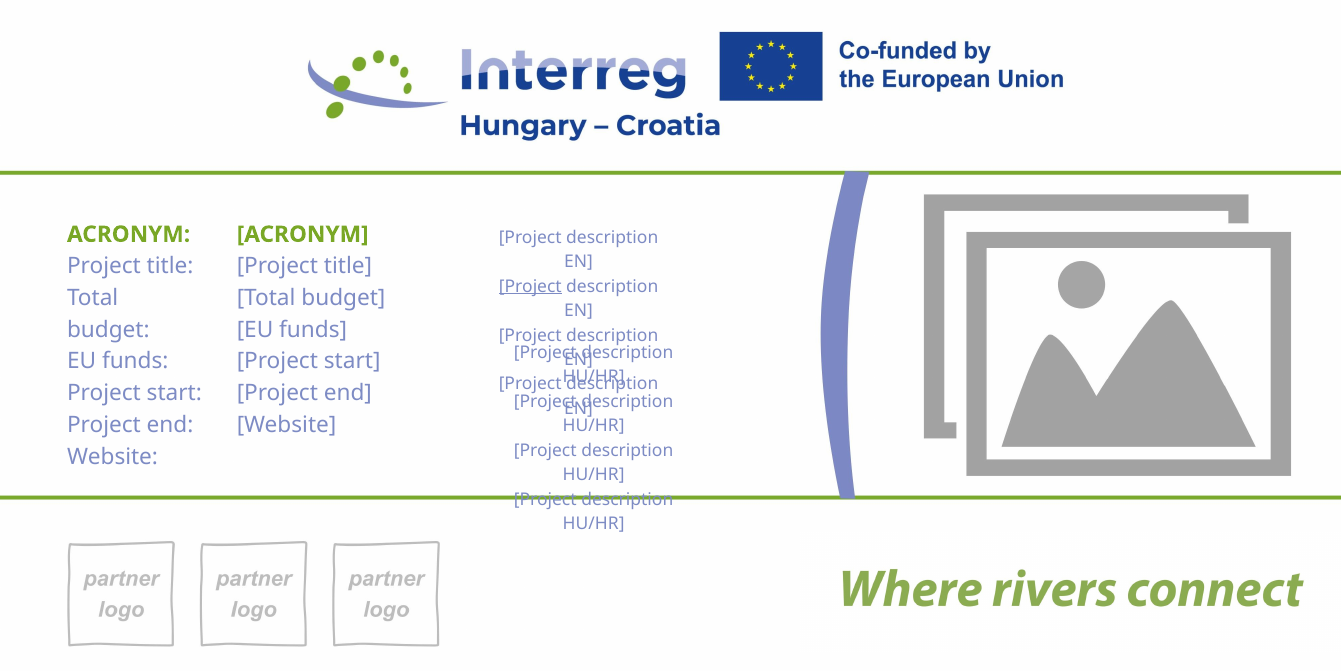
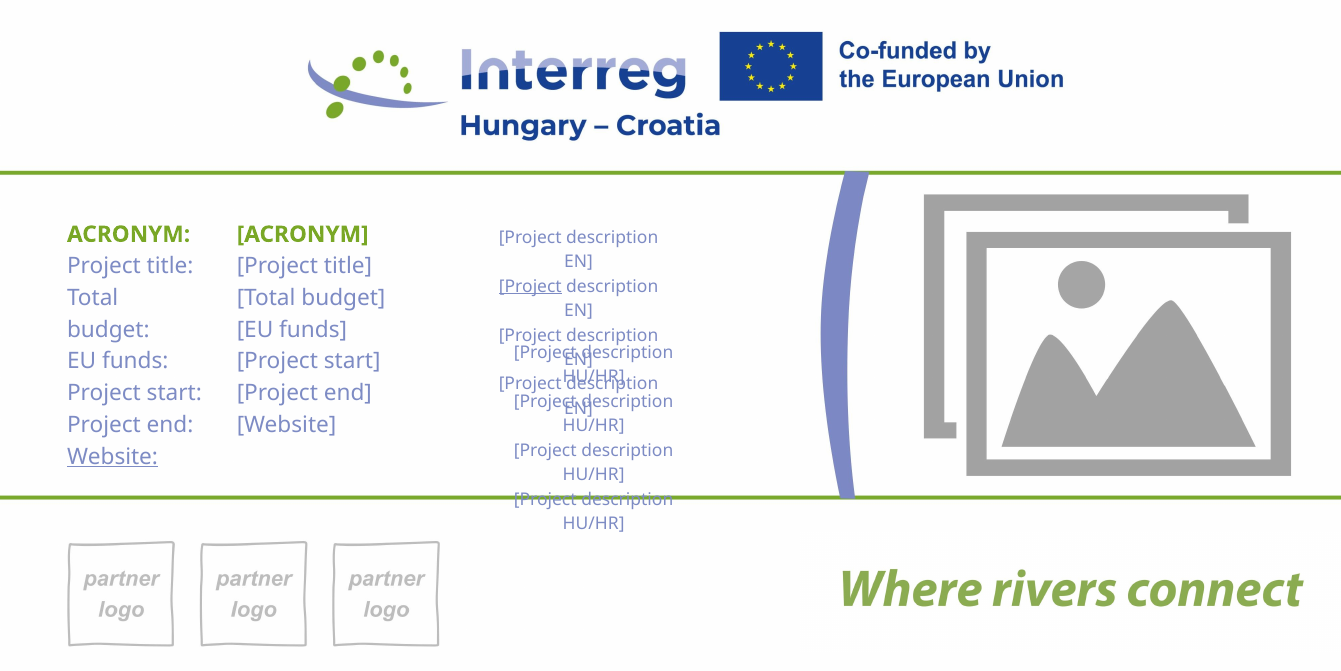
Website underline: none -> present (112, 456)
